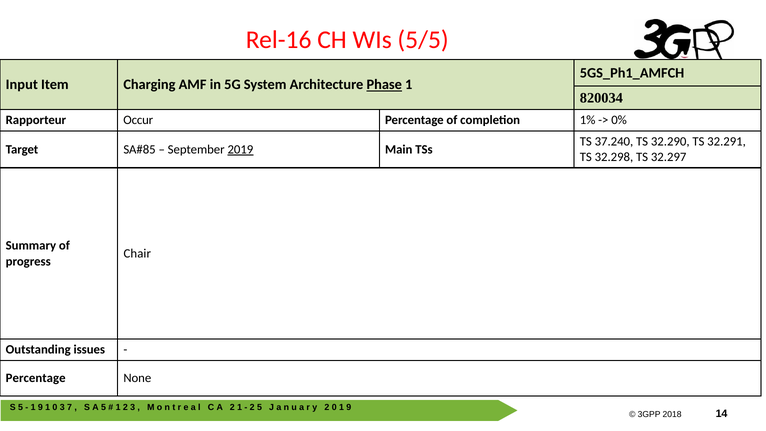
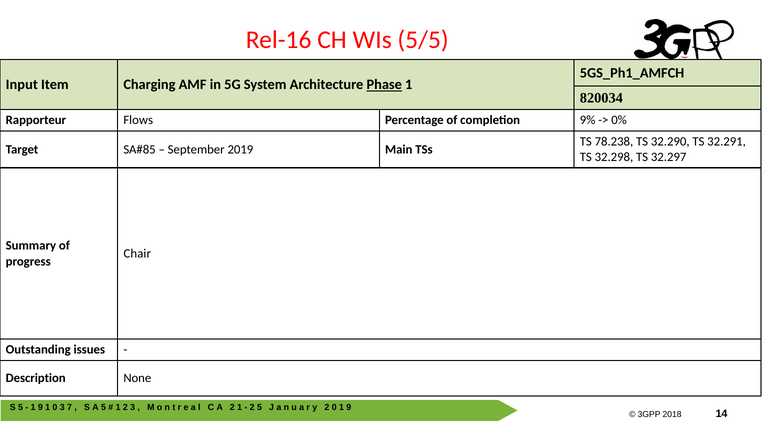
Occur: Occur -> Flows (138, 120)
1%: 1% -> 9% (588, 120)
37.240: 37.240 -> 78.238 (614, 142)
2019 underline: present -> none (240, 149)
Percentage: Percentage -> Description (36, 378)
